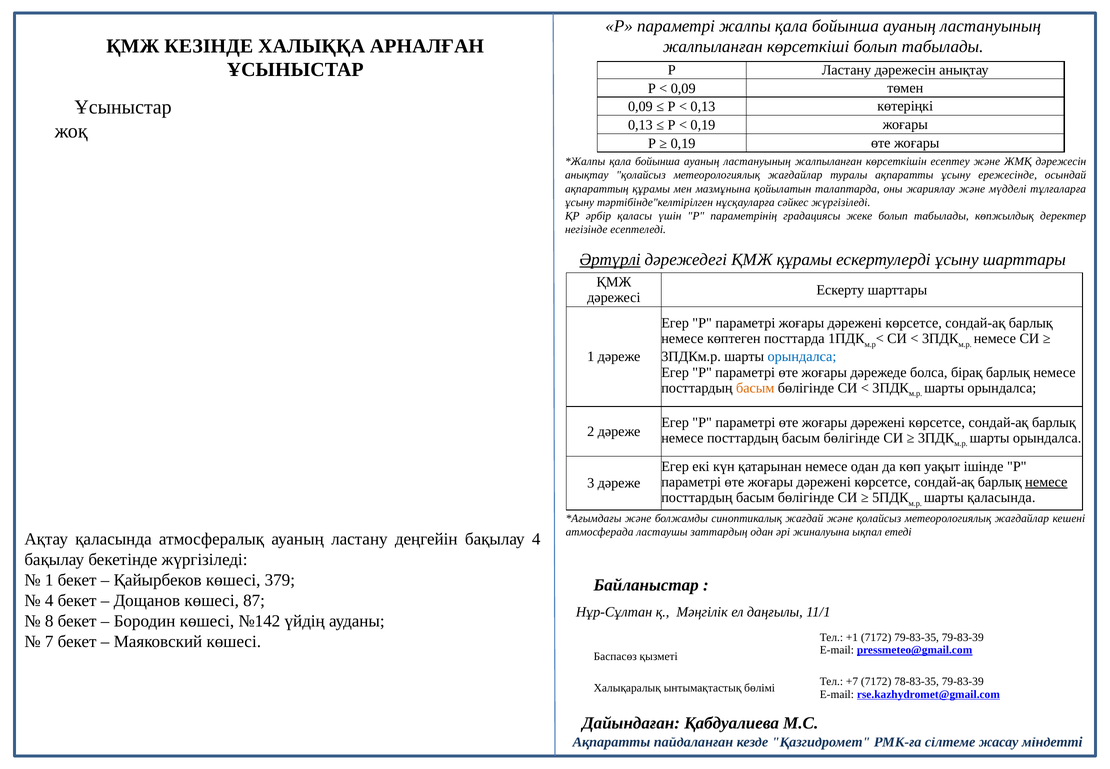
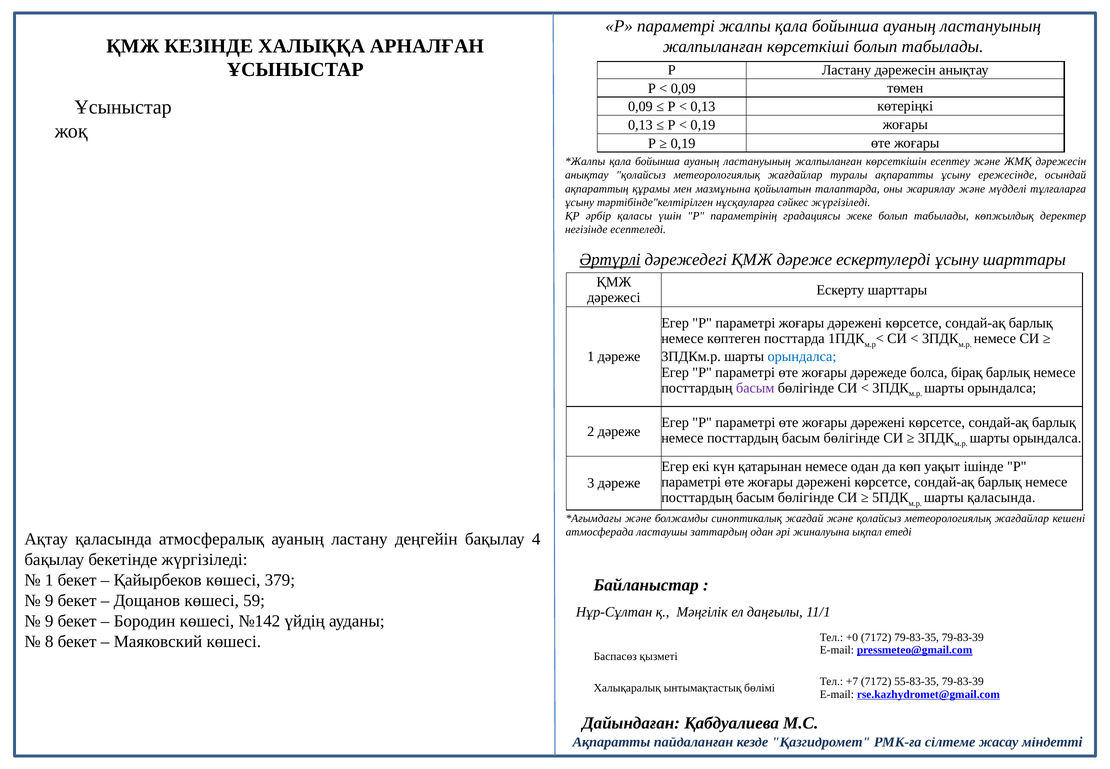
ҚМЖ құрамы: құрамы -> дәреже (804, 260)
басым colour: orange -> purple (755, 388)
немесе underline: present -> none (1046, 482)
4: 4 -> 9 (49, 600)
87: 87 -> 59 (254, 600)
8: 8 -> 9 (49, 621)
+1: +1 -> +0 (852, 637)
7: 7 -> 8 (49, 641)
78-83-35: 78-83-35 -> 55-83-35 (917, 681)
